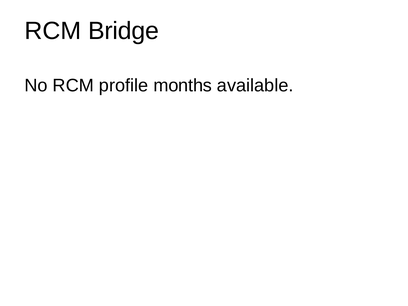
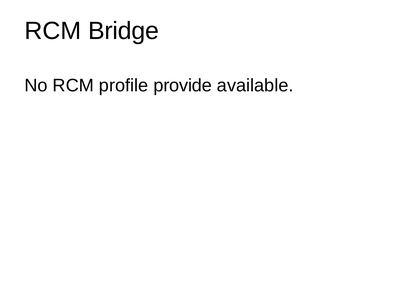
months: months -> provide (183, 86)
